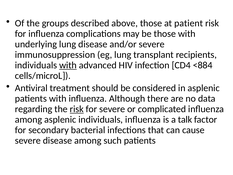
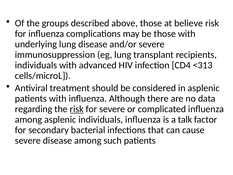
patient: patient -> believe (189, 23)
with underline: present -> none (68, 65)
<884: <884 -> <313 (203, 65)
